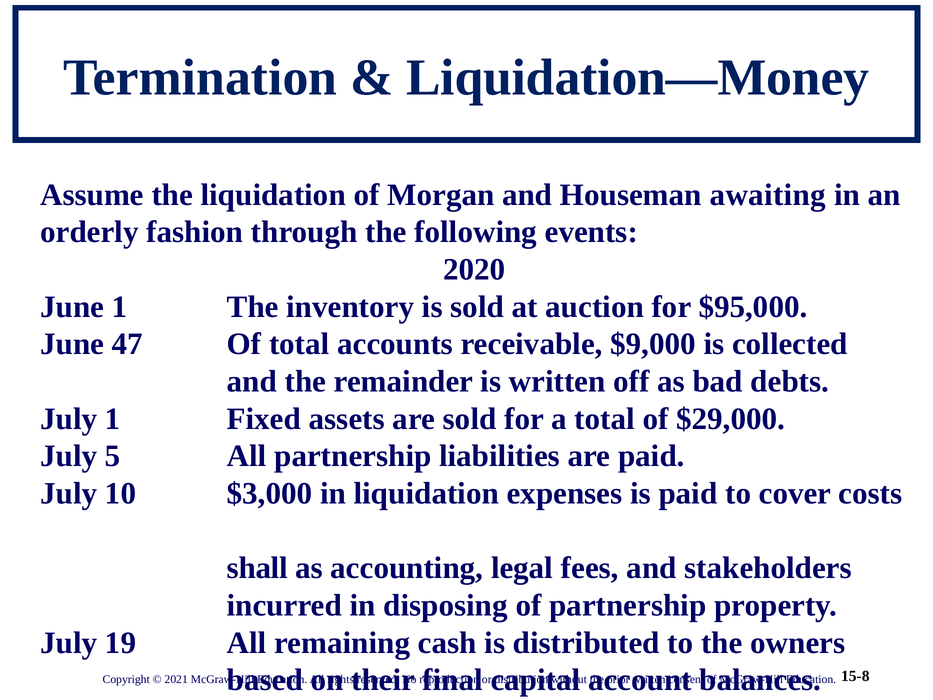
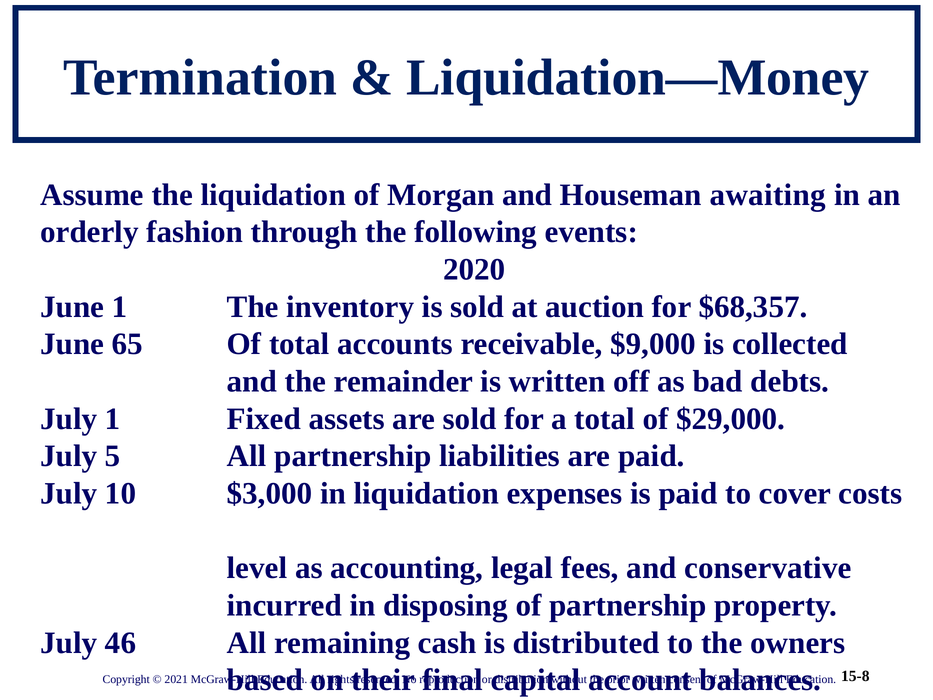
$95,000: $95,000 -> $68,357 (753, 307)
47: 47 -> 65 (127, 344)
shall: shall -> level (257, 568)
stakeholders: stakeholders -> conservative (768, 568)
19: 19 -> 46 (121, 643)
